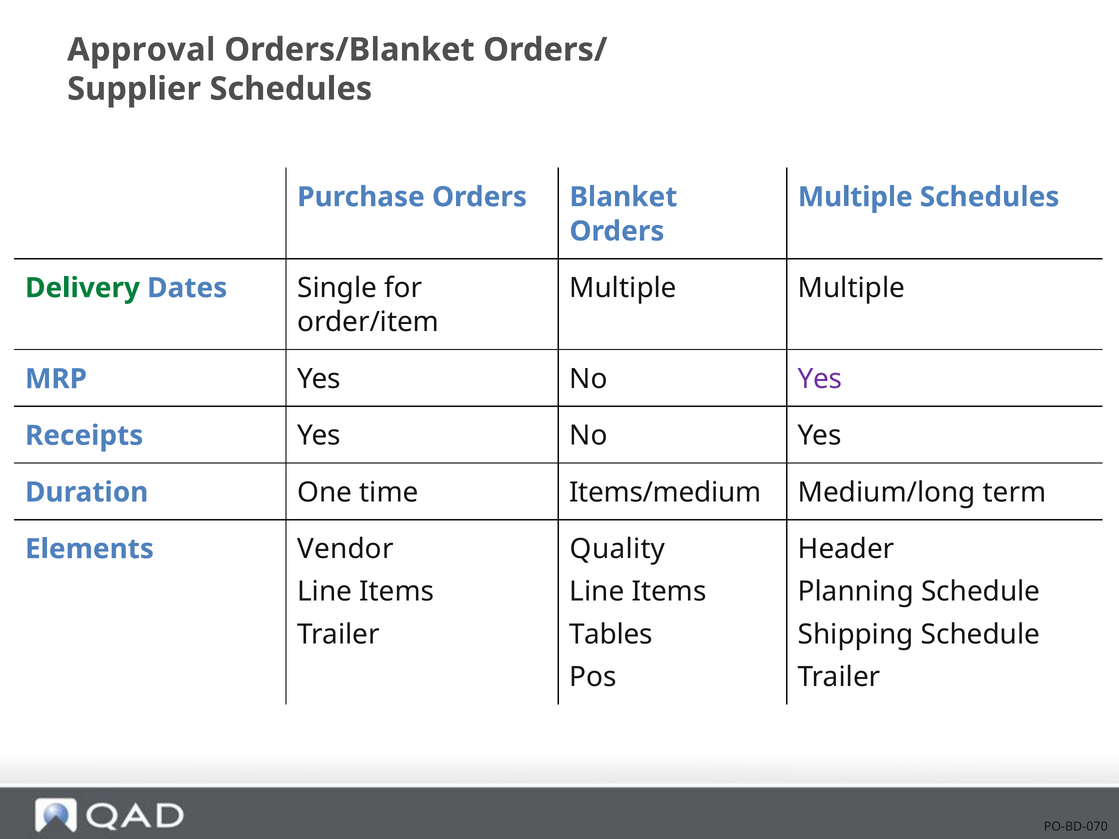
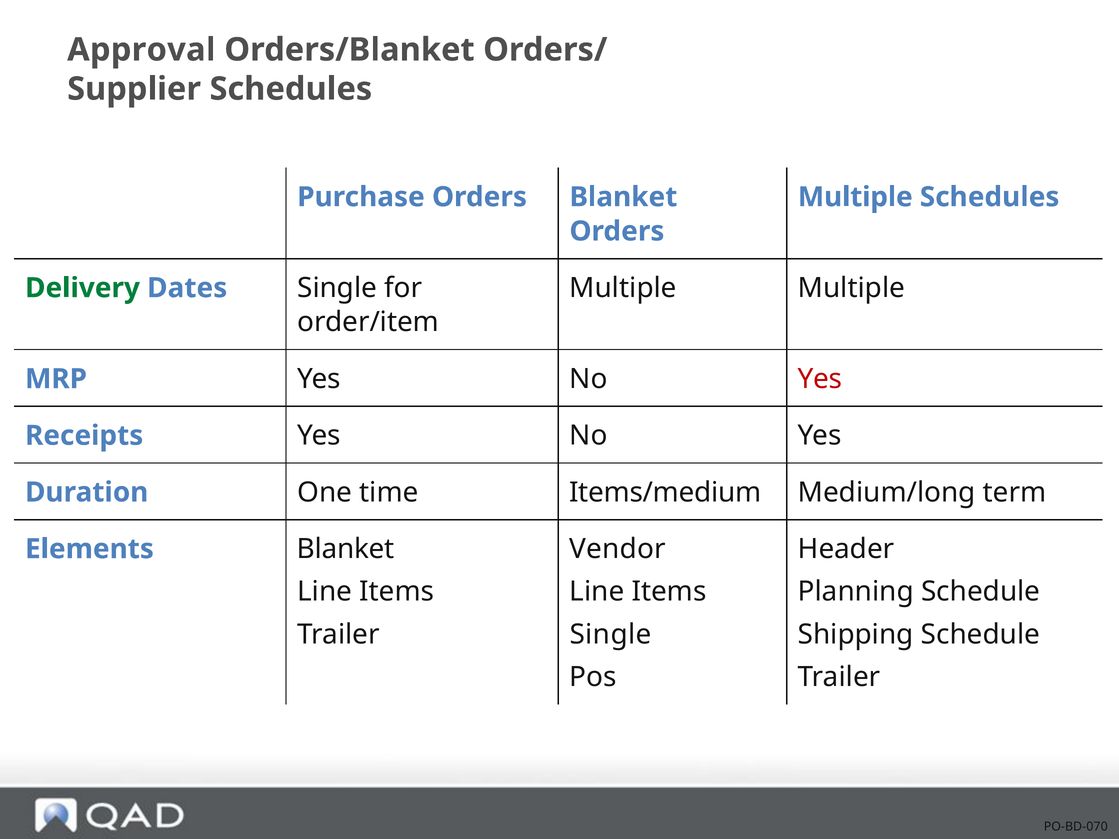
Yes colour: purple -> red (820, 379)
Quality: Quality -> Vendor (618, 549)
Elements Vendor: Vendor -> Blanket (346, 549)
Tables: Tables -> Single (611, 635)
